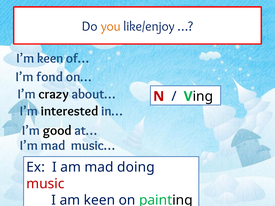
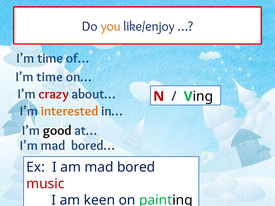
keen: keen -> time (50, 58)
fond: fond -> time (50, 77)
crazy colour: black -> red (54, 94)
interested colour: black -> orange (70, 111)
music…: music… -> bored… (93, 146)
doing: doing -> bored (136, 167)
